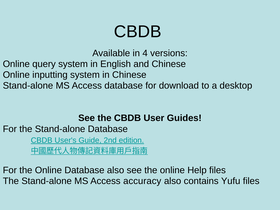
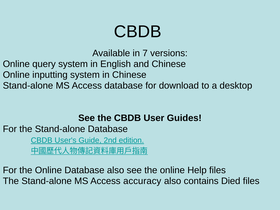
4: 4 -> 7 (145, 53)
Yufu: Yufu -> Died (231, 181)
